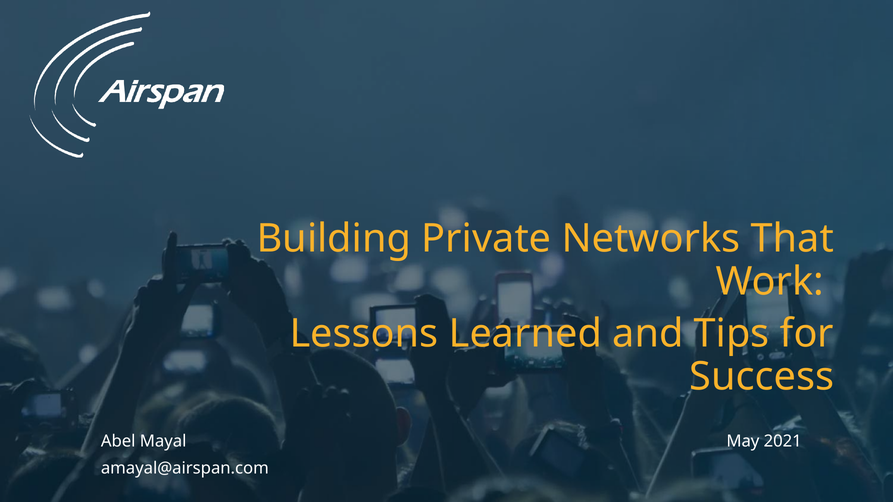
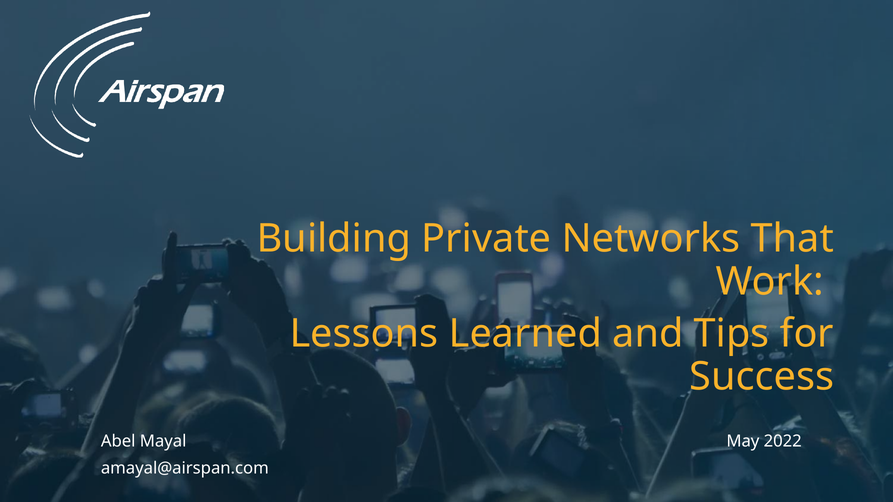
2021: 2021 -> 2022 (783, 441)
